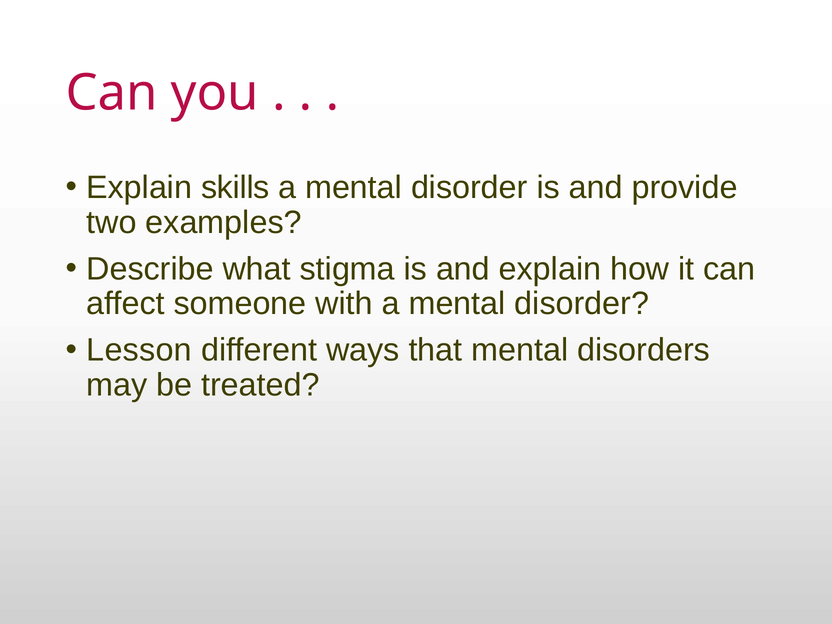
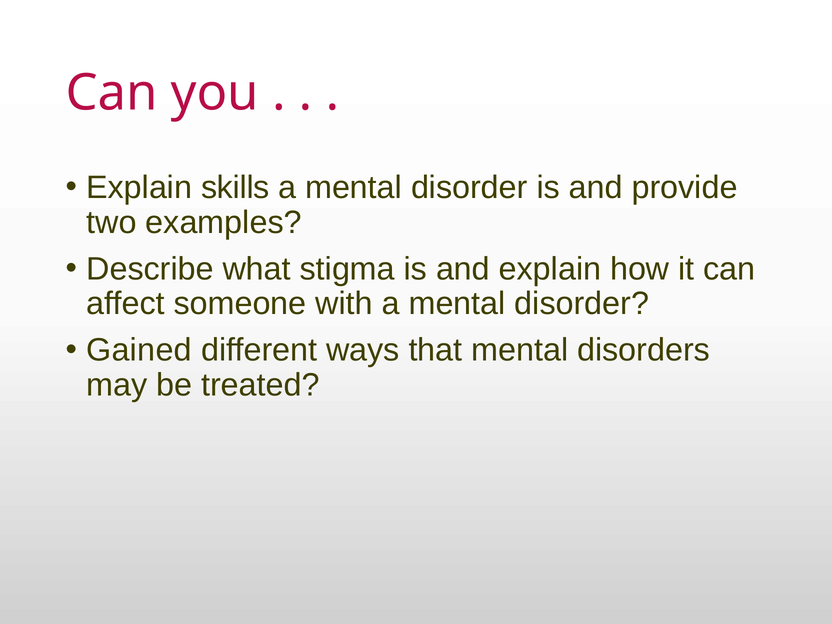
Lesson: Lesson -> Gained (139, 350)
